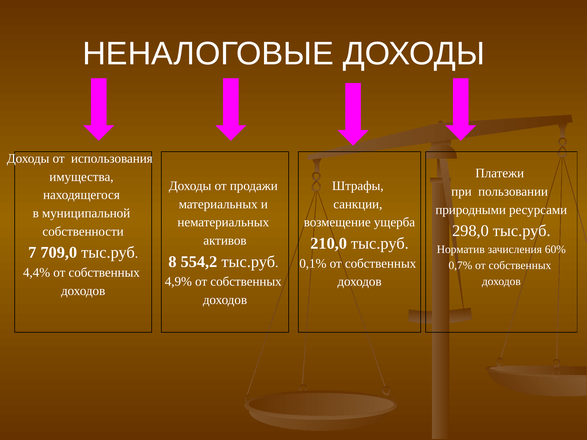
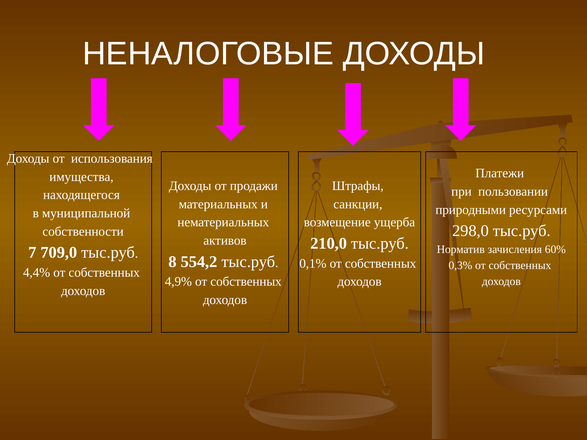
0,7%: 0,7% -> 0,3% (460, 266)
